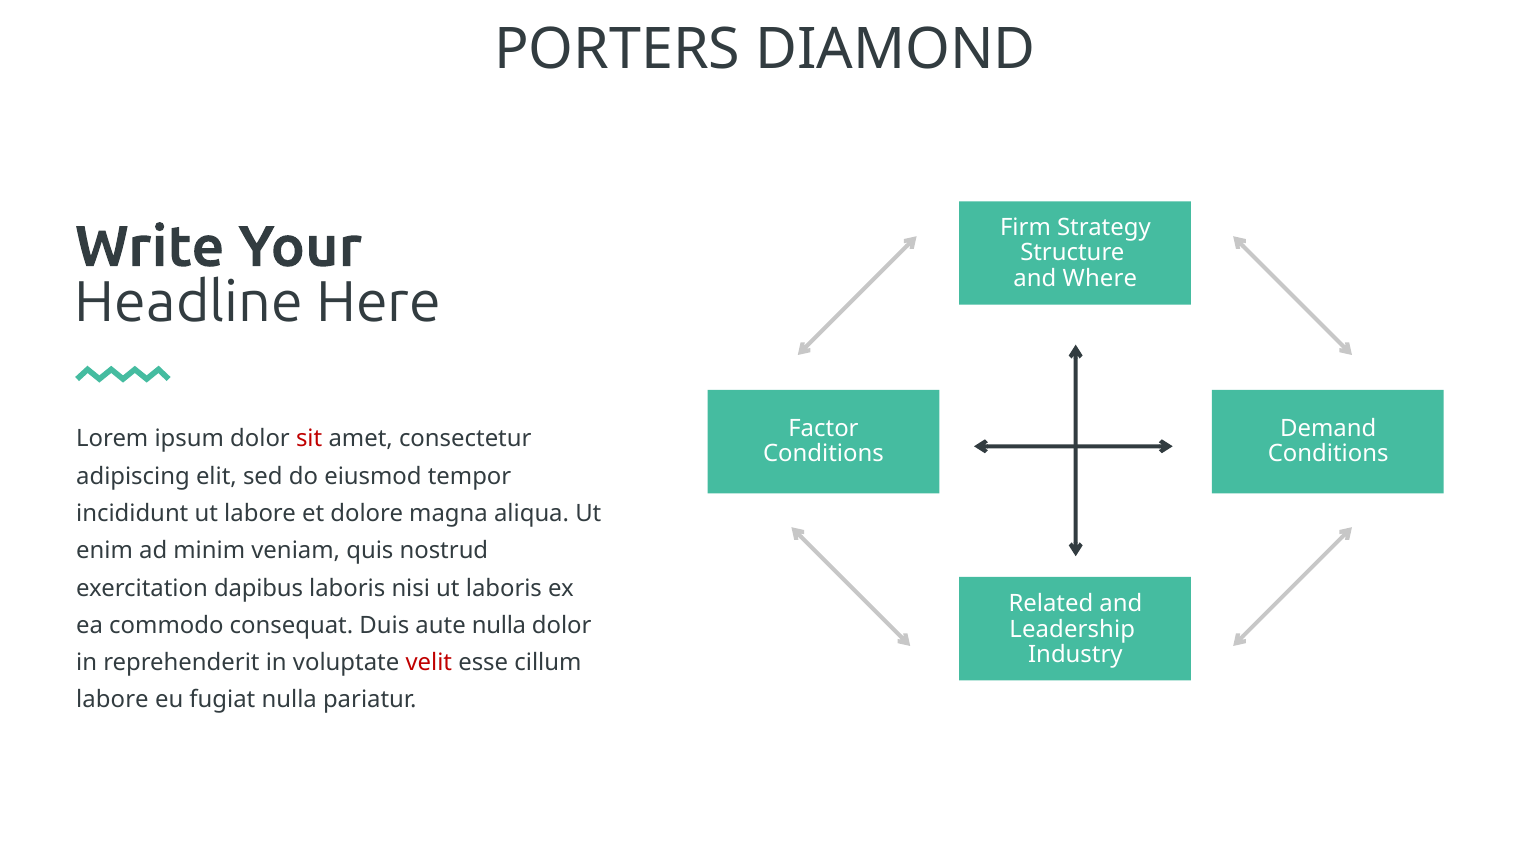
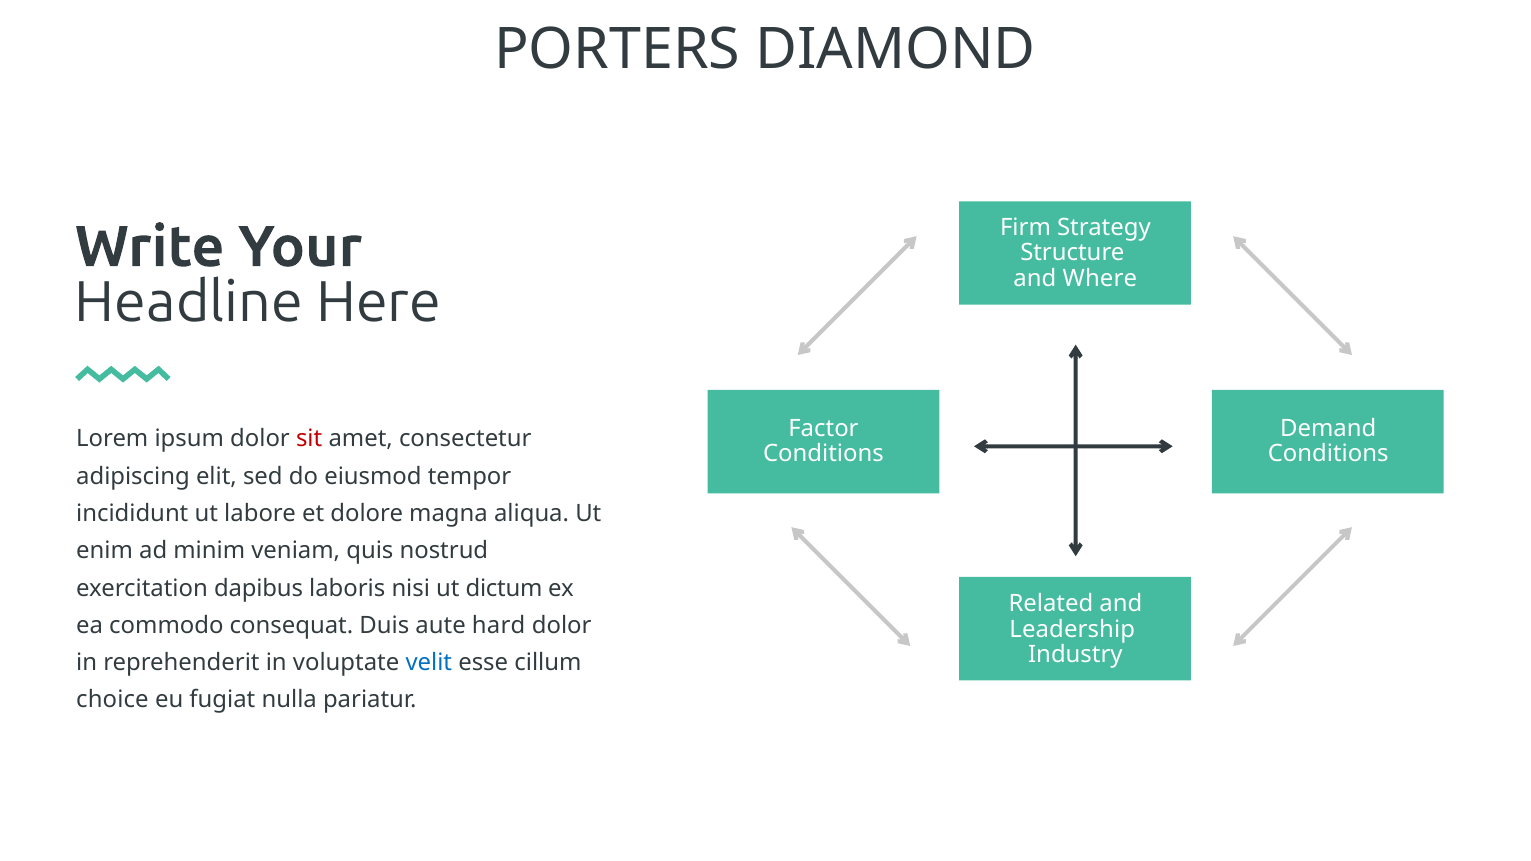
ut laboris: laboris -> dictum (504, 588)
aute nulla: nulla -> hard (499, 626)
velit colour: red -> blue (429, 663)
labore: labore -> choice (112, 700)
